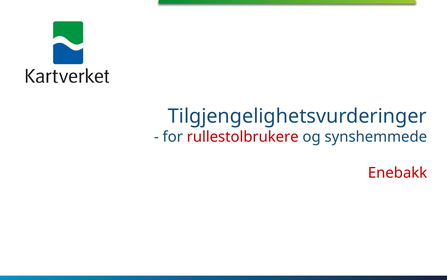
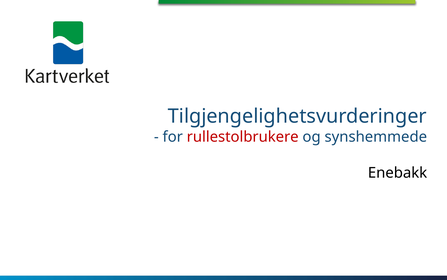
Enebakk colour: red -> black (398, 172)
